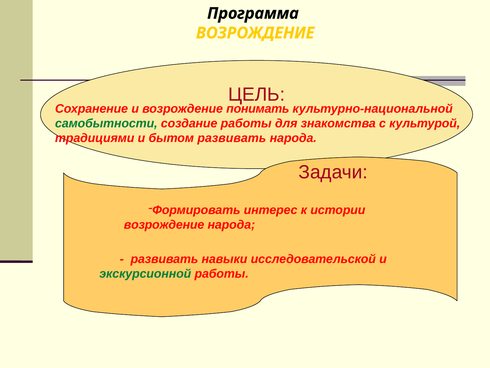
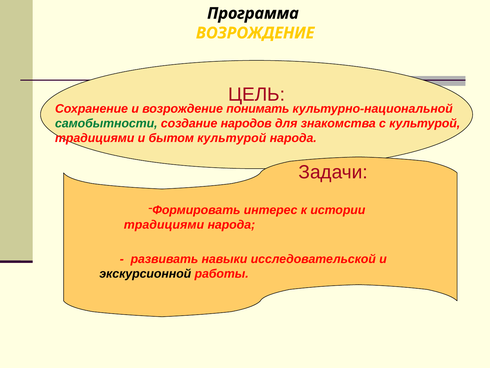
создание работы: работы -> народов (246, 123)
бытом развивать: развивать -> культурой (232, 138)
возрождение: возрождение -> традициями (164, 225)
экскурсионной colour: green -> black (145, 274)
